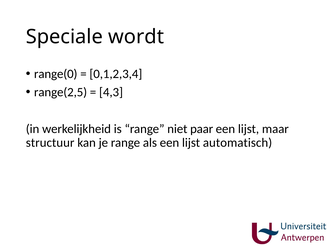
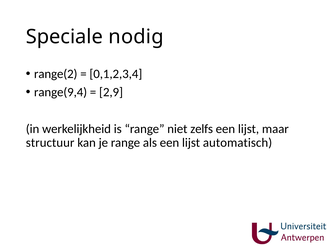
wordt: wordt -> nodig (136, 37)
range(0: range(0 -> range(2 (56, 74)
range(2,5: range(2,5 -> range(9,4 (61, 92)
4,3: 4,3 -> 2,9 (111, 92)
paar: paar -> zelfs (202, 129)
